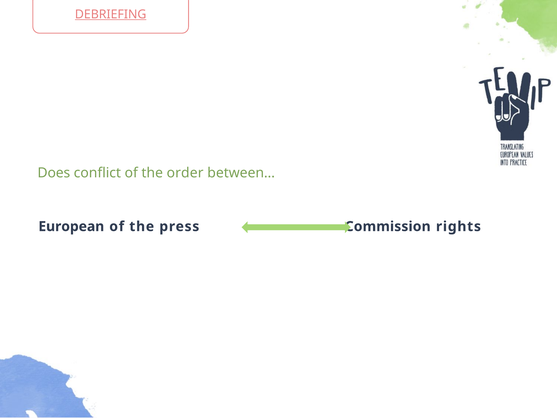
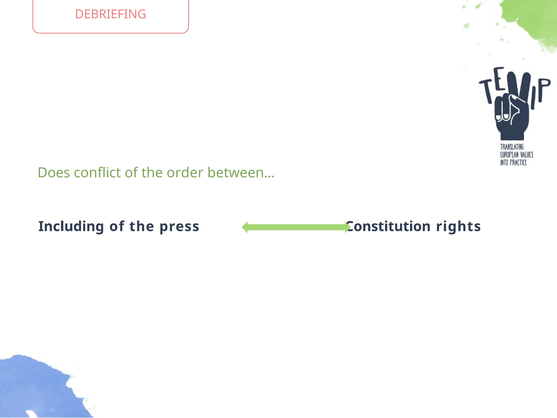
DEBRIEFING underline: present -> none (111, 14)
European: European -> Including (71, 226)
Commission: Commission -> Constitution (388, 226)
